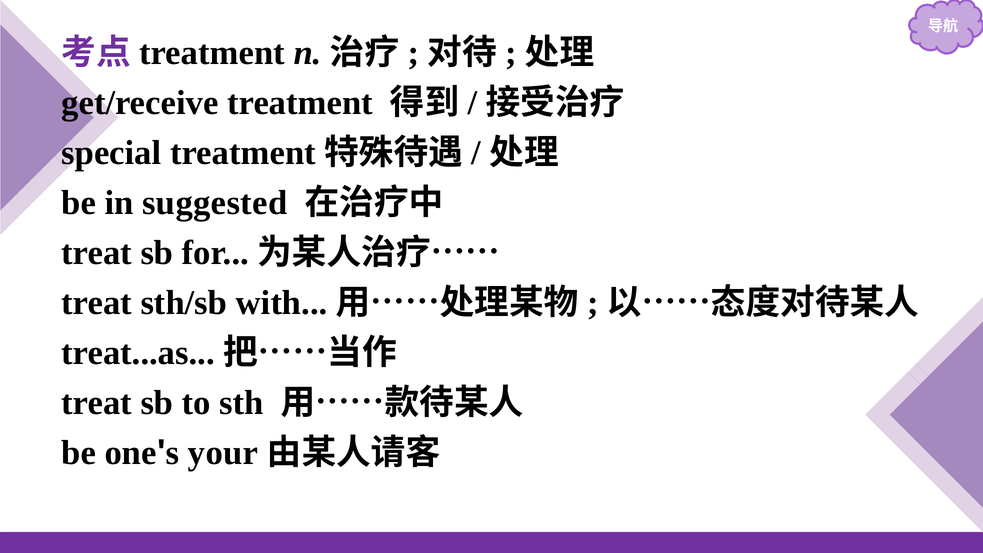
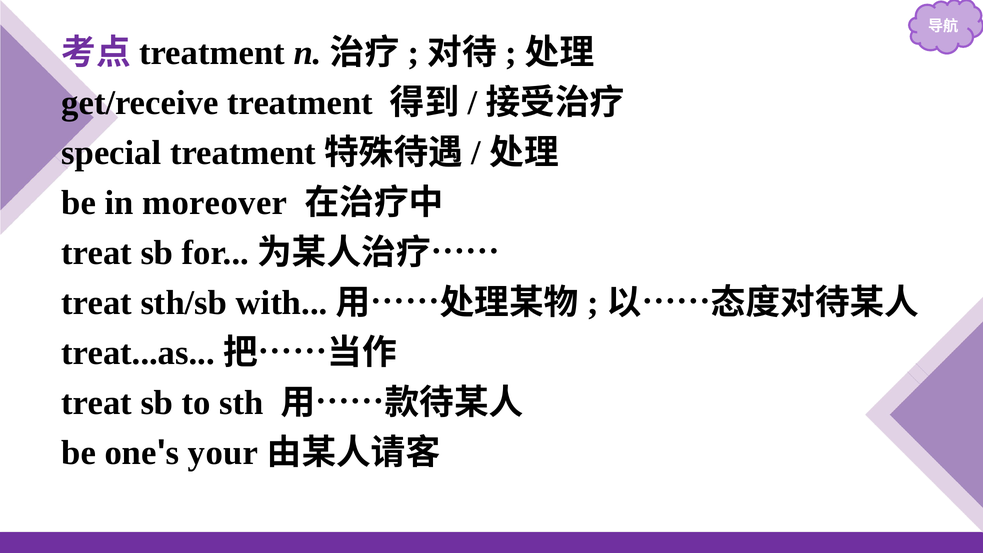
suggested: suggested -> moreover (215, 203)
